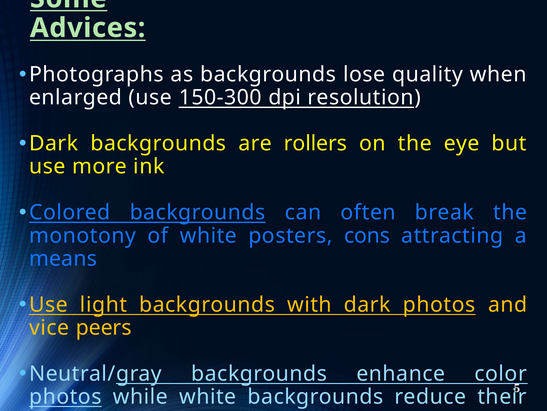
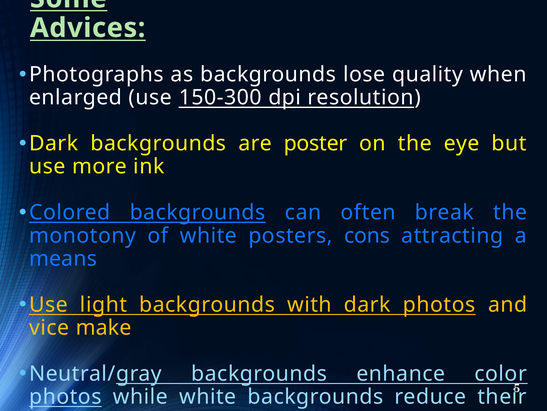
rollers: rollers -> poster (316, 143)
peers: peers -> make (104, 327)
